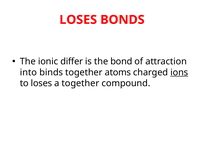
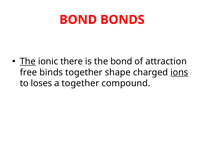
LOSES: LOSES -> BOND (78, 20)
The underline: none -> present (28, 61)
differ: differ -> there (72, 61)
into: into -> free (28, 72)
atoms: atoms -> shape (118, 72)
